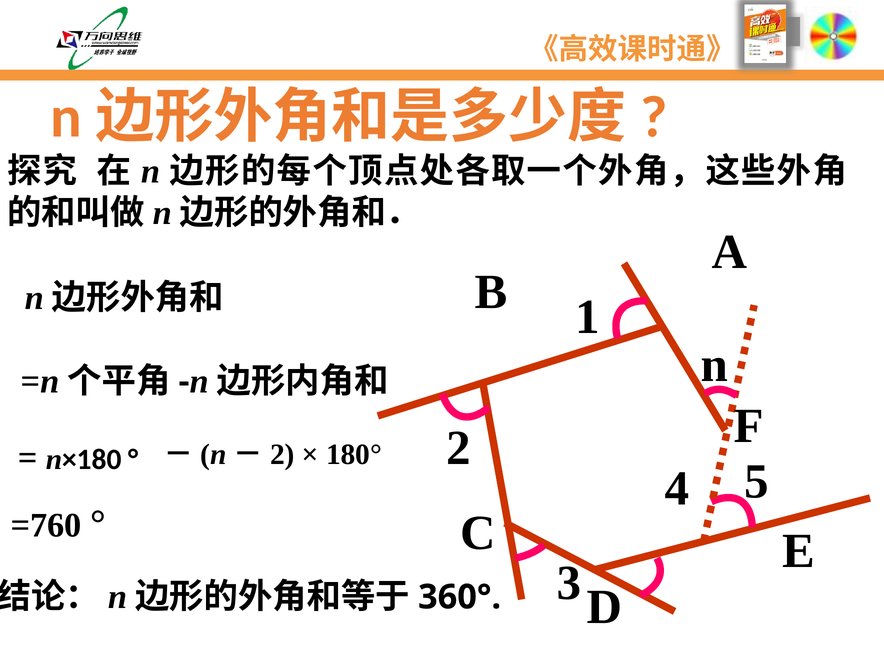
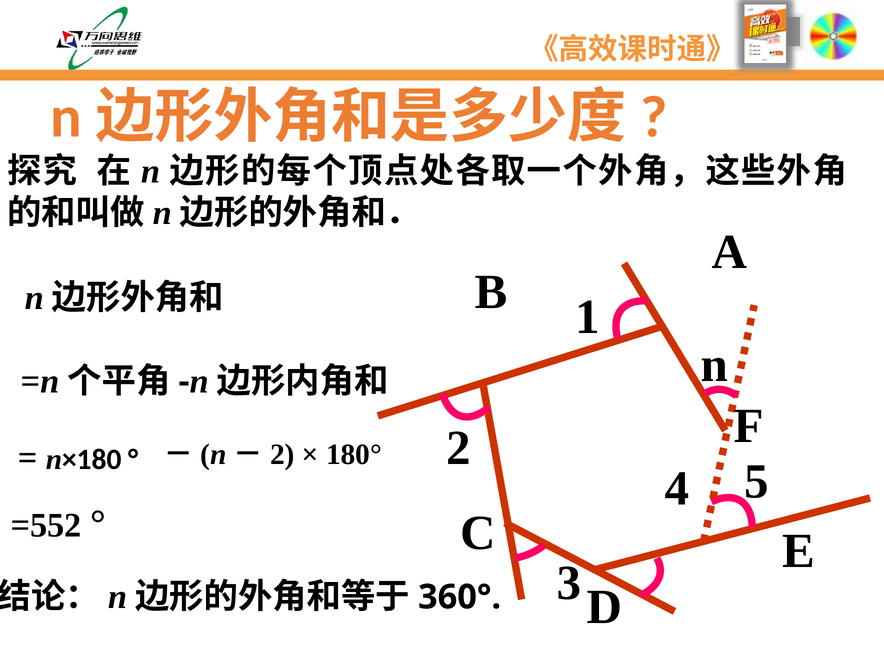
=760: =760 -> =552 (46, 525)
